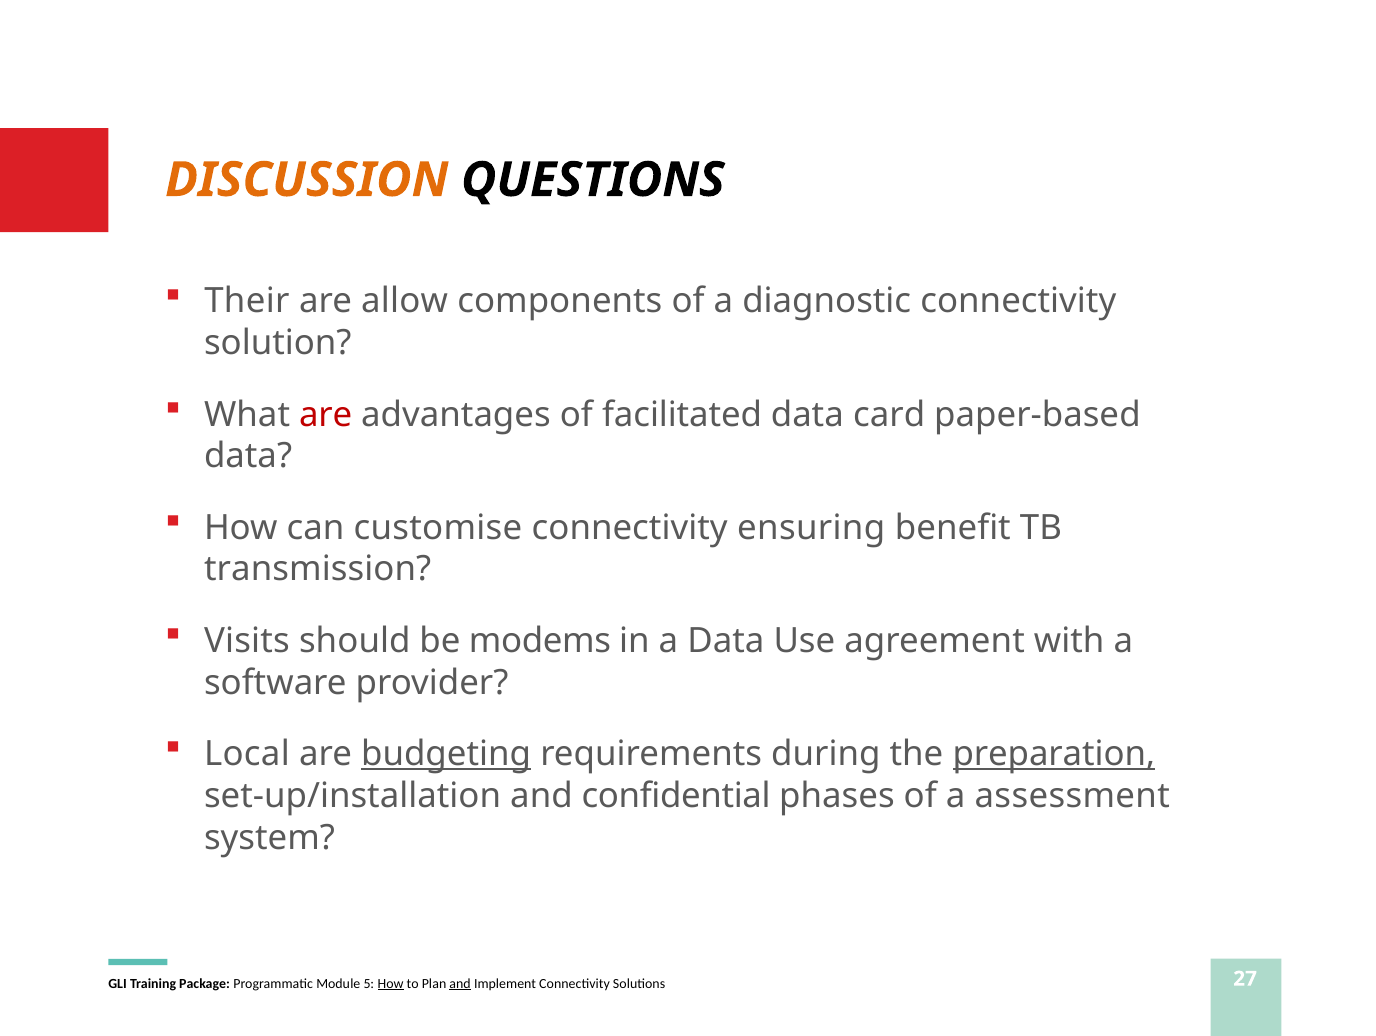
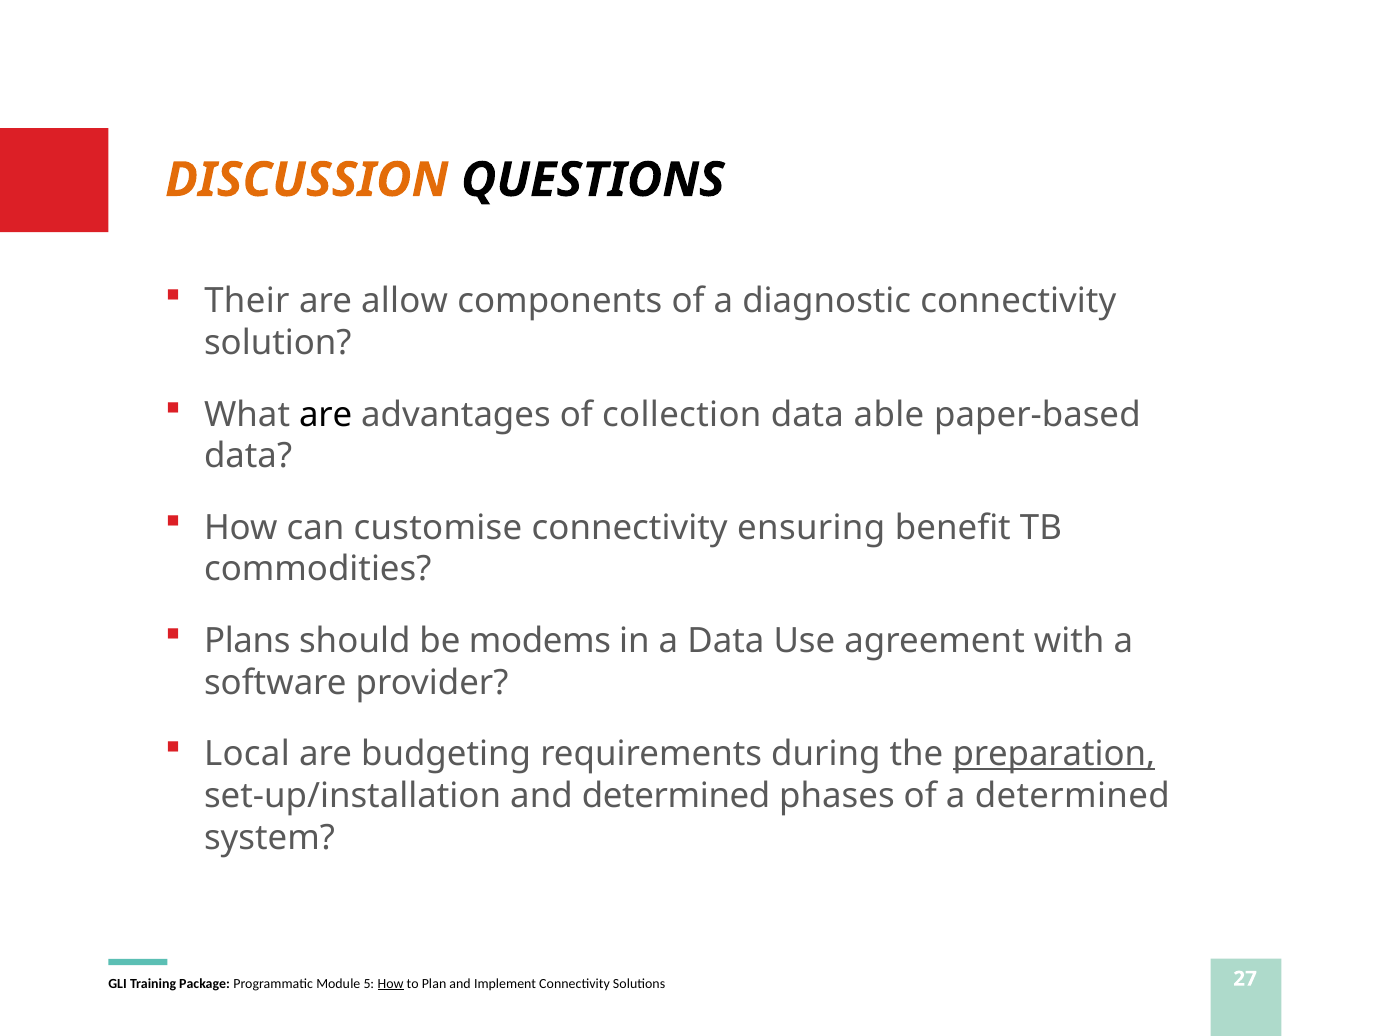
are colour: red -> black (326, 414)
facilitated: facilitated -> collection (682, 414)
card: card -> able (889, 414)
transmission: transmission -> commodities (318, 569)
Visits: Visits -> Plans (247, 641)
budgeting underline: present -> none (446, 754)
and confidential: confidential -> determined (676, 795)
a assessment: assessment -> determined (1072, 795)
and underline: present -> none (460, 984)
